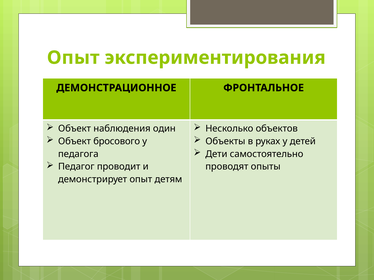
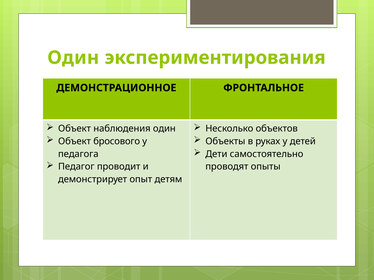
Опыт: Опыт -> Один (73, 58)
